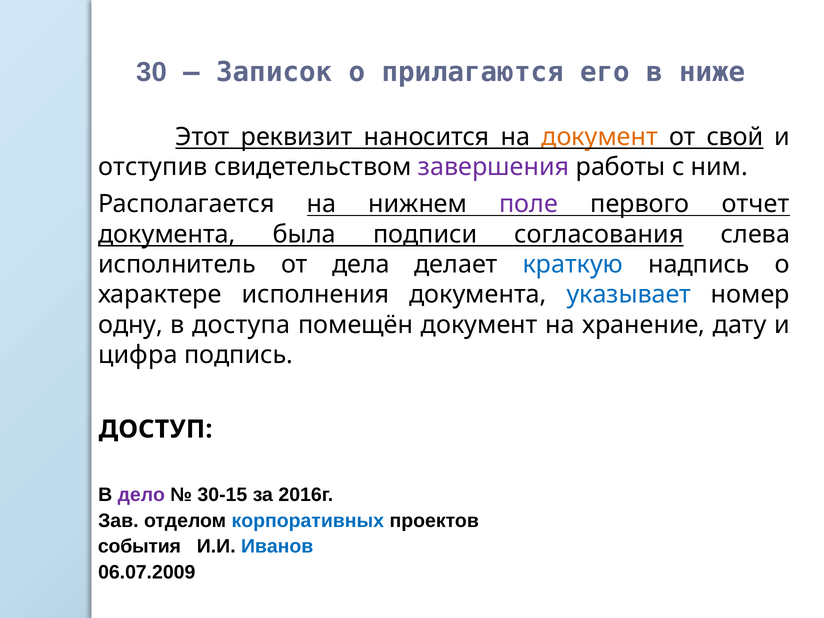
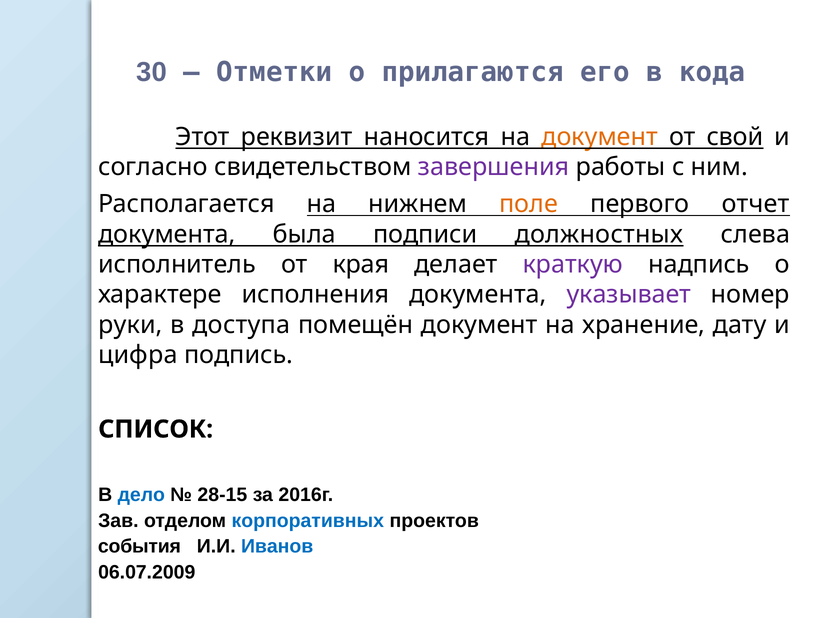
Записок: Записок -> Отметки (274, 72)
ниже: ниже -> кода (712, 72)
отступив: отступив -> согласно (153, 167)
поле colour: purple -> orange (529, 204)
согласования: согласования -> должностных (599, 234)
дела: дела -> края (361, 264)
краткую colour: blue -> purple (573, 264)
указывает colour: blue -> purple (629, 295)
одну: одну -> руки (130, 325)
ДОСТУП: ДОСТУП -> СПИСОК (156, 429)
дело colour: purple -> blue (141, 495)
30-15: 30-15 -> 28-15 (222, 495)
